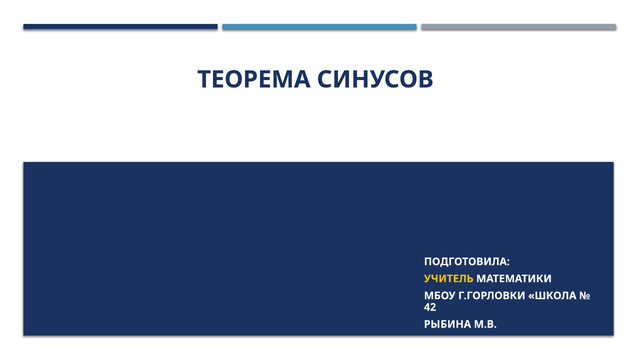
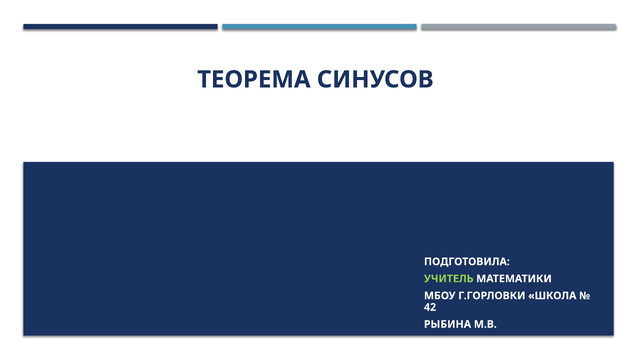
УЧИТЕЛЬ colour: yellow -> light green (449, 278)
